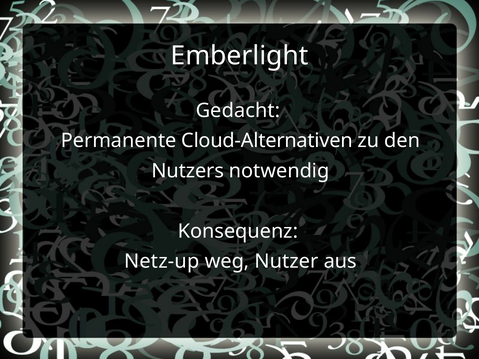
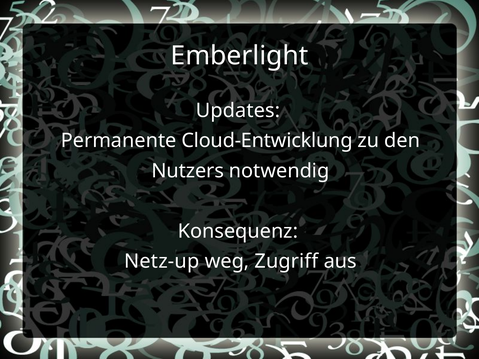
Gedacht: Gedacht -> Updates (238, 111)
Cloud-Alternativen: Cloud-Alternativen -> Cloud-Entwicklung (267, 141)
Nutzer: Nutzer -> Zugriff (286, 262)
